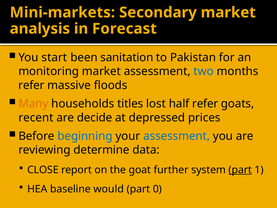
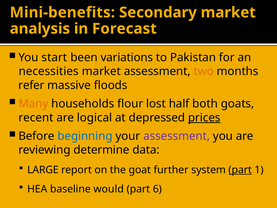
Mini-markets: Mini-markets -> Mini-benefits (62, 12)
sanitation: sanitation -> variations (127, 57)
monitoring: monitoring -> necessities (49, 71)
two colour: blue -> orange (204, 71)
titles: titles -> flour (130, 104)
half refer: refer -> both (205, 104)
decide: decide -> logical (95, 117)
prices underline: none -> present (204, 117)
assessment colour: blue -> purple (177, 136)
CLOSE: CLOSE -> LARGE (43, 170)
0: 0 -> 6 (157, 189)
